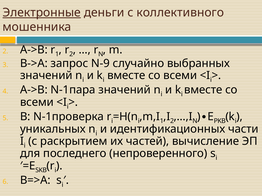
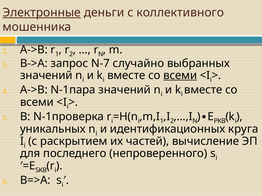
N-9: N-9 -> N-7 (100, 63)
всеми underline: none -> present (180, 76)
части: части -> круга (243, 129)
